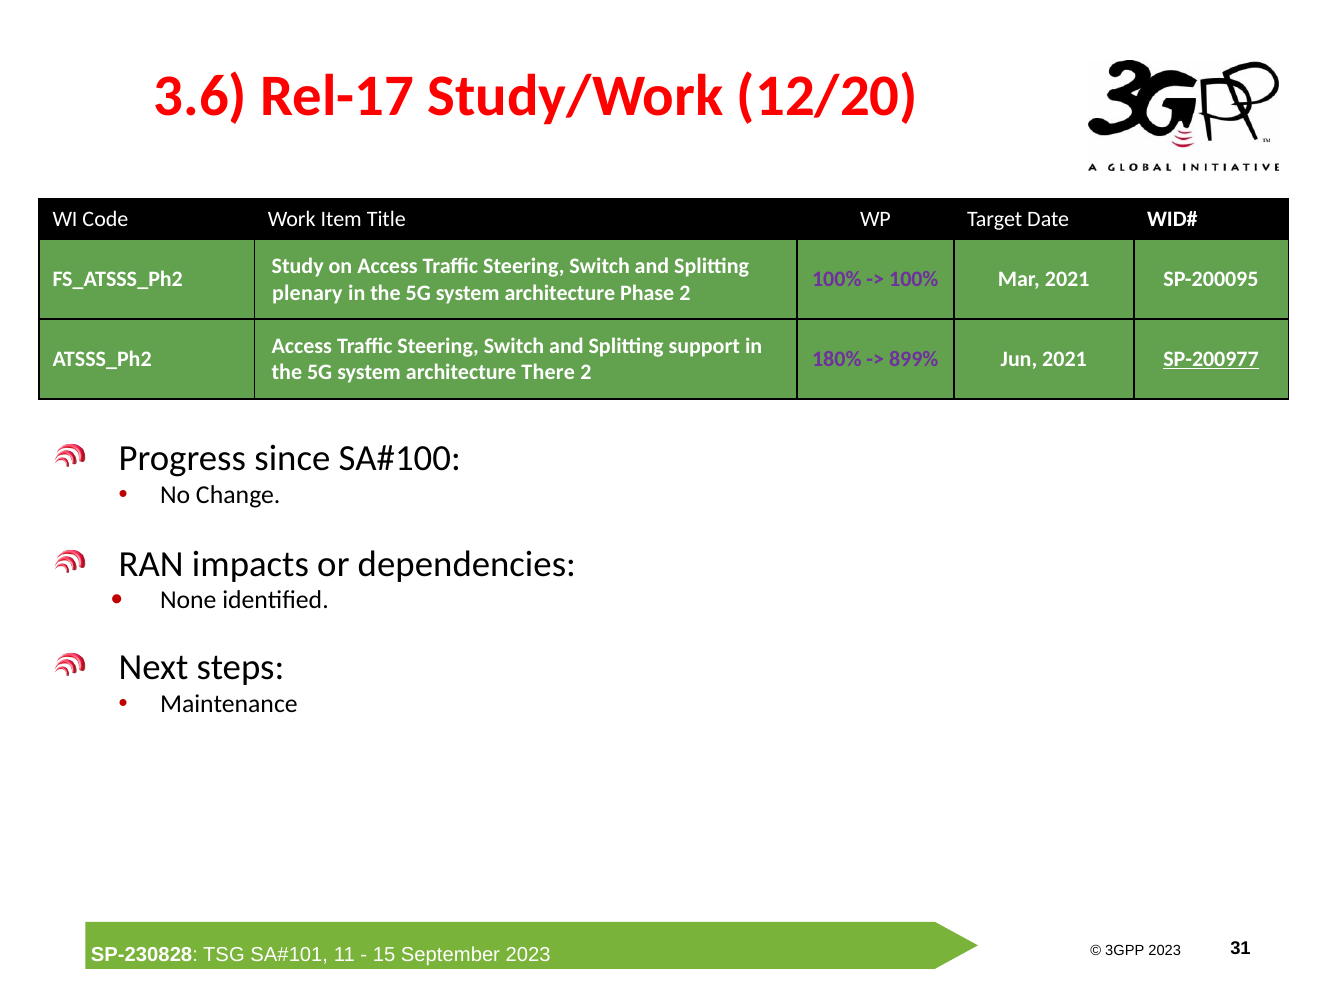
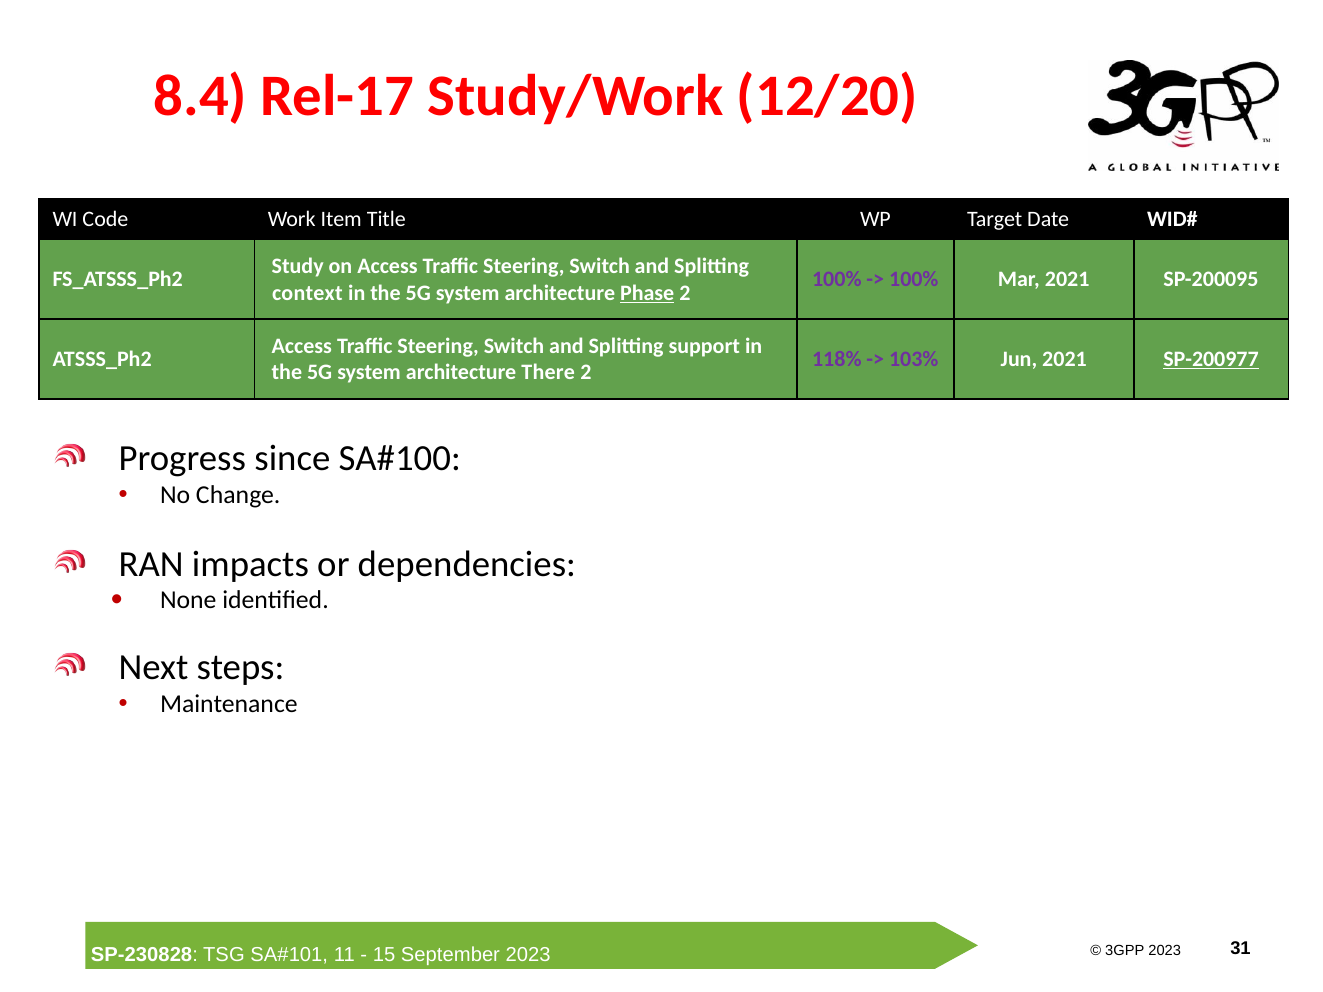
3.6: 3.6 -> 8.4 (200, 96)
plenary: plenary -> context (307, 293)
Phase underline: none -> present (647, 293)
180%: 180% -> 118% (837, 359)
899%: 899% -> 103% (914, 359)
